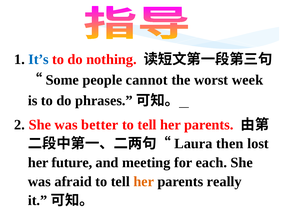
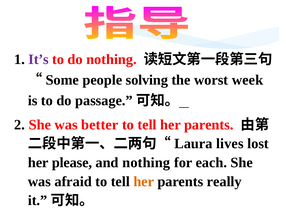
It’s colour: blue -> purple (39, 59)
cannot: cannot -> solving (147, 80)
phrases: phrases -> passage (104, 100)
then: then -> lives (230, 143)
future: future -> please (72, 162)
and meeting: meeting -> nothing (146, 162)
